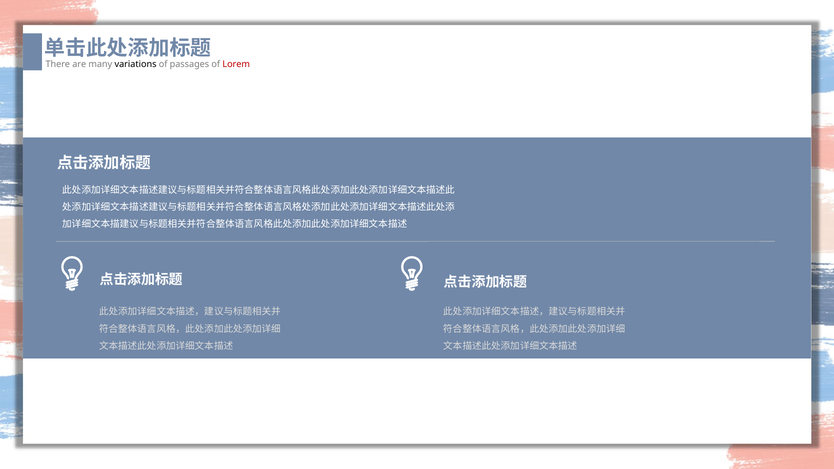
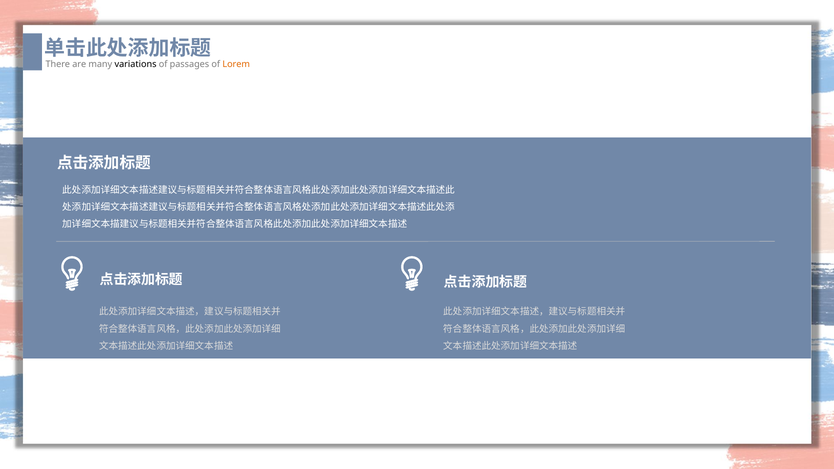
Lorem colour: red -> orange (236, 64)
